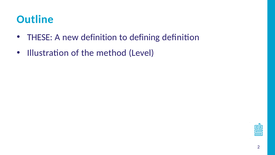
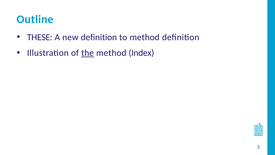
to defining: defining -> method (145, 37)
the underline: none -> present (88, 53)
Level: Level -> Index (141, 53)
